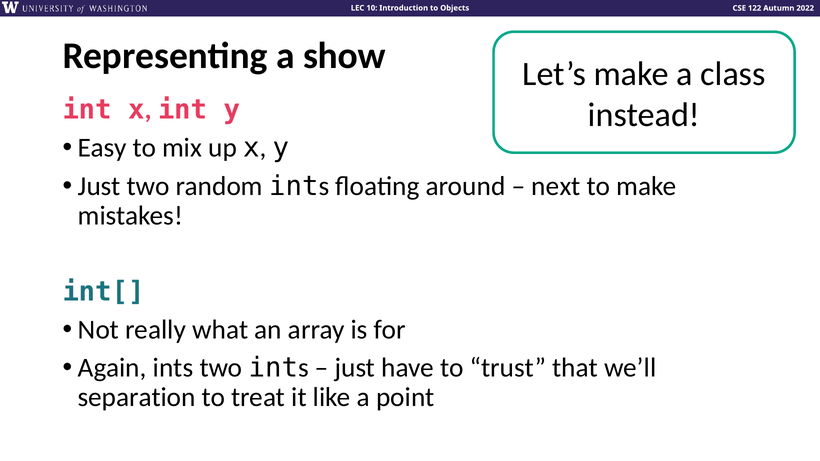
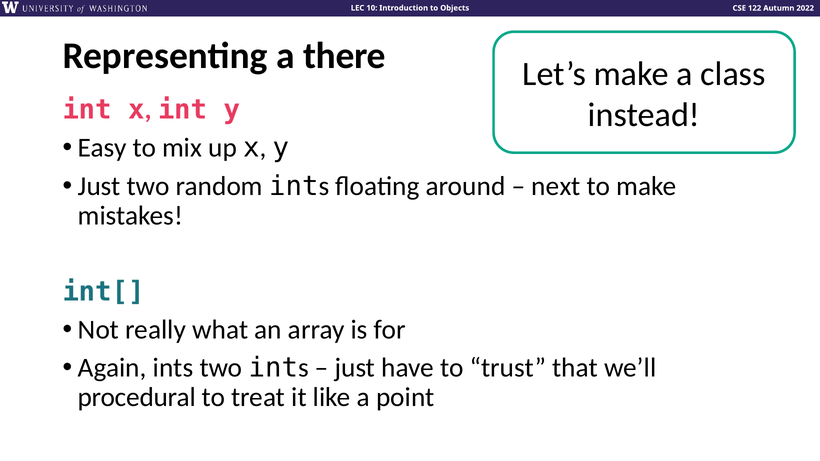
show: show -> there (345, 56)
separation: separation -> procedural (137, 398)
